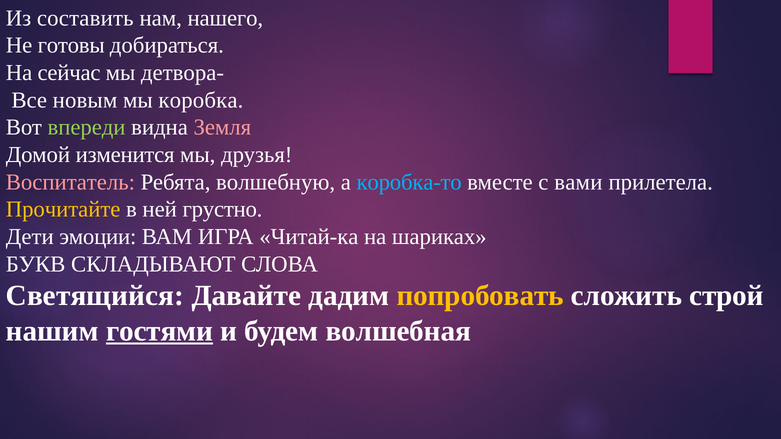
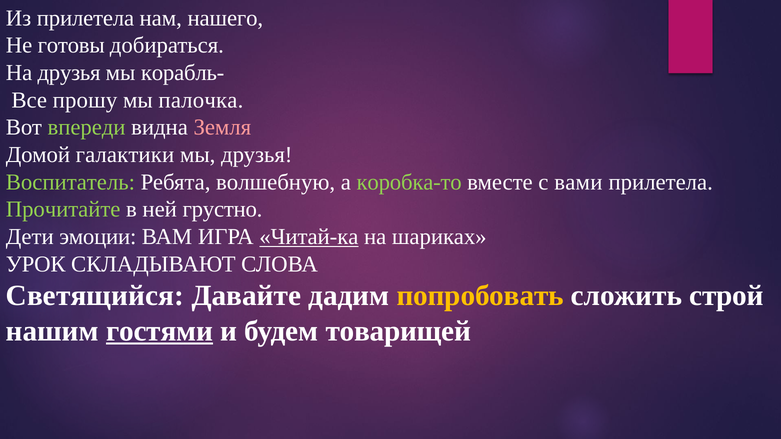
Из составить: составить -> прилетела (85, 18)
На сейчас: сейчас -> друзья (69, 73)
детвора-: детвора- -> корабль- (183, 73)
новым: новым -> прошу (85, 100)
коробка: коробка -> палочка (201, 100)
изменится: изменится -> галактики (125, 155)
Воспитатель colour: pink -> light green (70, 182)
коробка-то colour: light blue -> light green (409, 182)
Прочитайте colour: yellow -> light green (63, 210)
Читай-ка underline: none -> present (309, 237)
БУКВ: БУКВ -> УРОК (36, 264)
волшебная: волшебная -> товарищей (398, 331)
